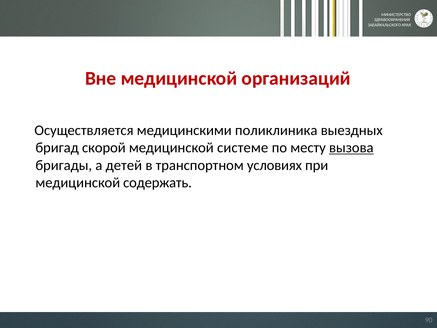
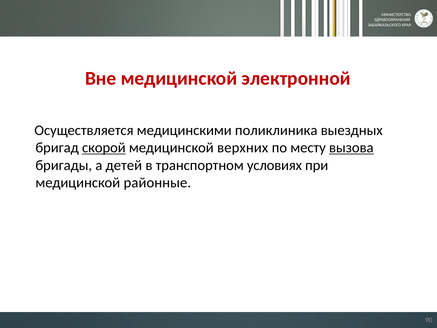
организаций: организаций -> электронной (296, 78)
скорой underline: none -> present (104, 148)
системе: системе -> верхних (243, 148)
содержать: содержать -> районные (157, 183)
